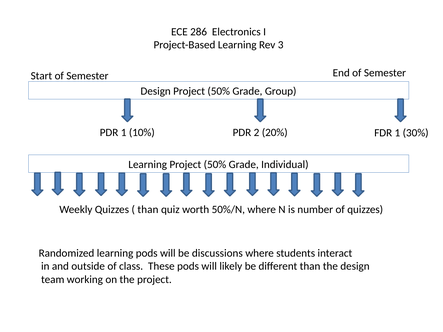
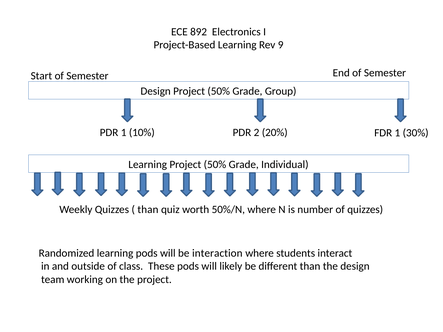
286: 286 -> 892 (199, 32)
3: 3 -> 9 (281, 45)
discussions: discussions -> interaction (217, 253)
